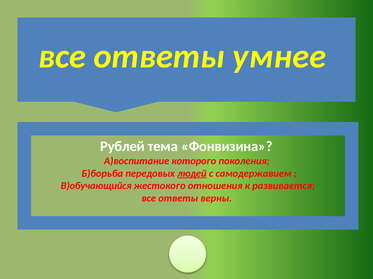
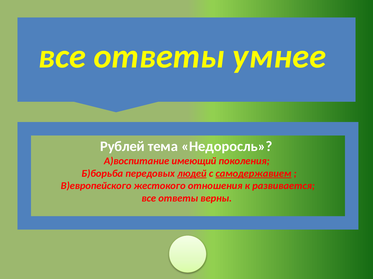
Фонвизина: Фонвизина -> Недоросль (227, 147)
которого: которого -> имеющий (194, 161)
самодержавием underline: none -> present (253, 174)
В)обучающийся: В)обучающийся -> В)европейского (96, 186)
